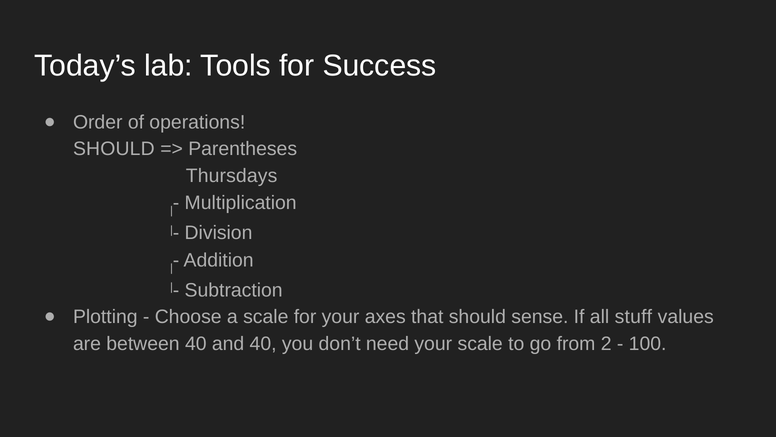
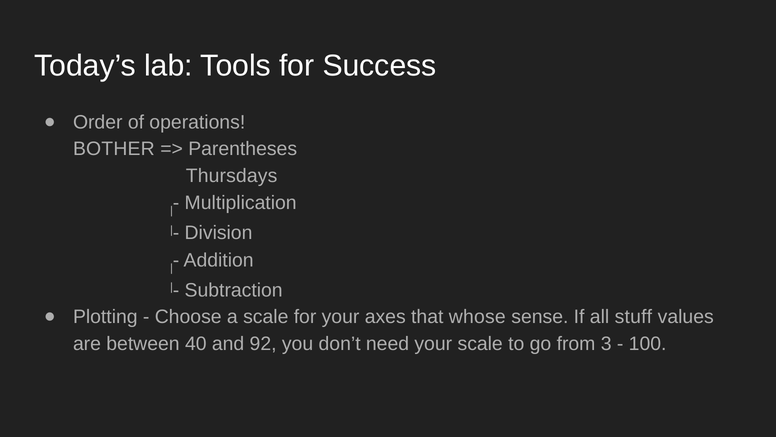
SHOULD: SHOULD -> BOTHER (114, 149)
that should: should -> whose (477, 317)
and 40: 40 -> 92 (263, 343)
2: 2 -> 3 (606, 343)
